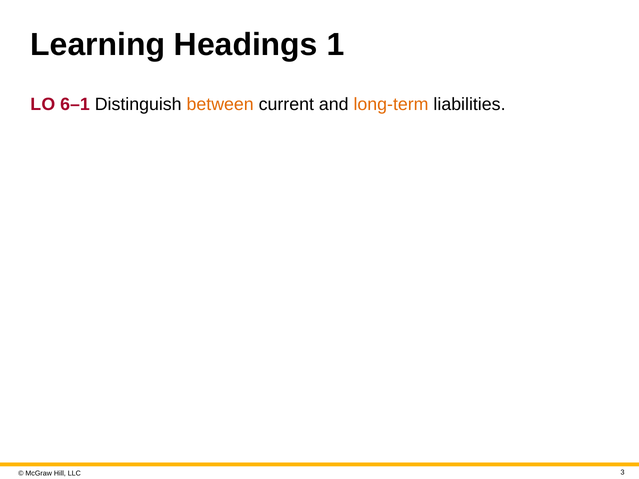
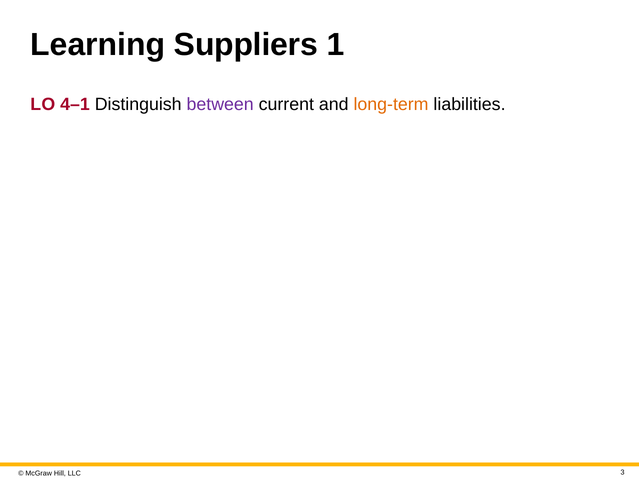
Headings: Headings -> Suppliers (246, 45)
6–1: 6–1 -> 4–1 (75, 104)
between colour: orange -> purple (220, 104)
